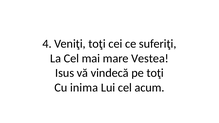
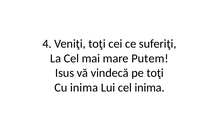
Vestea: Vestea -> Putem (150, 58)
cel acum: acum -> inima (150, 88)
